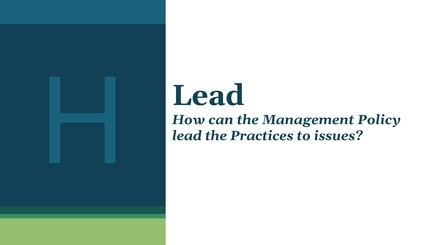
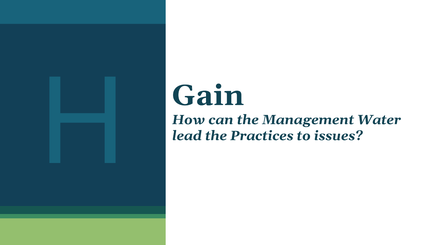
Lead: Lead -> Gain (208, 96)
Policy: Policy -> Water (379, 120)
